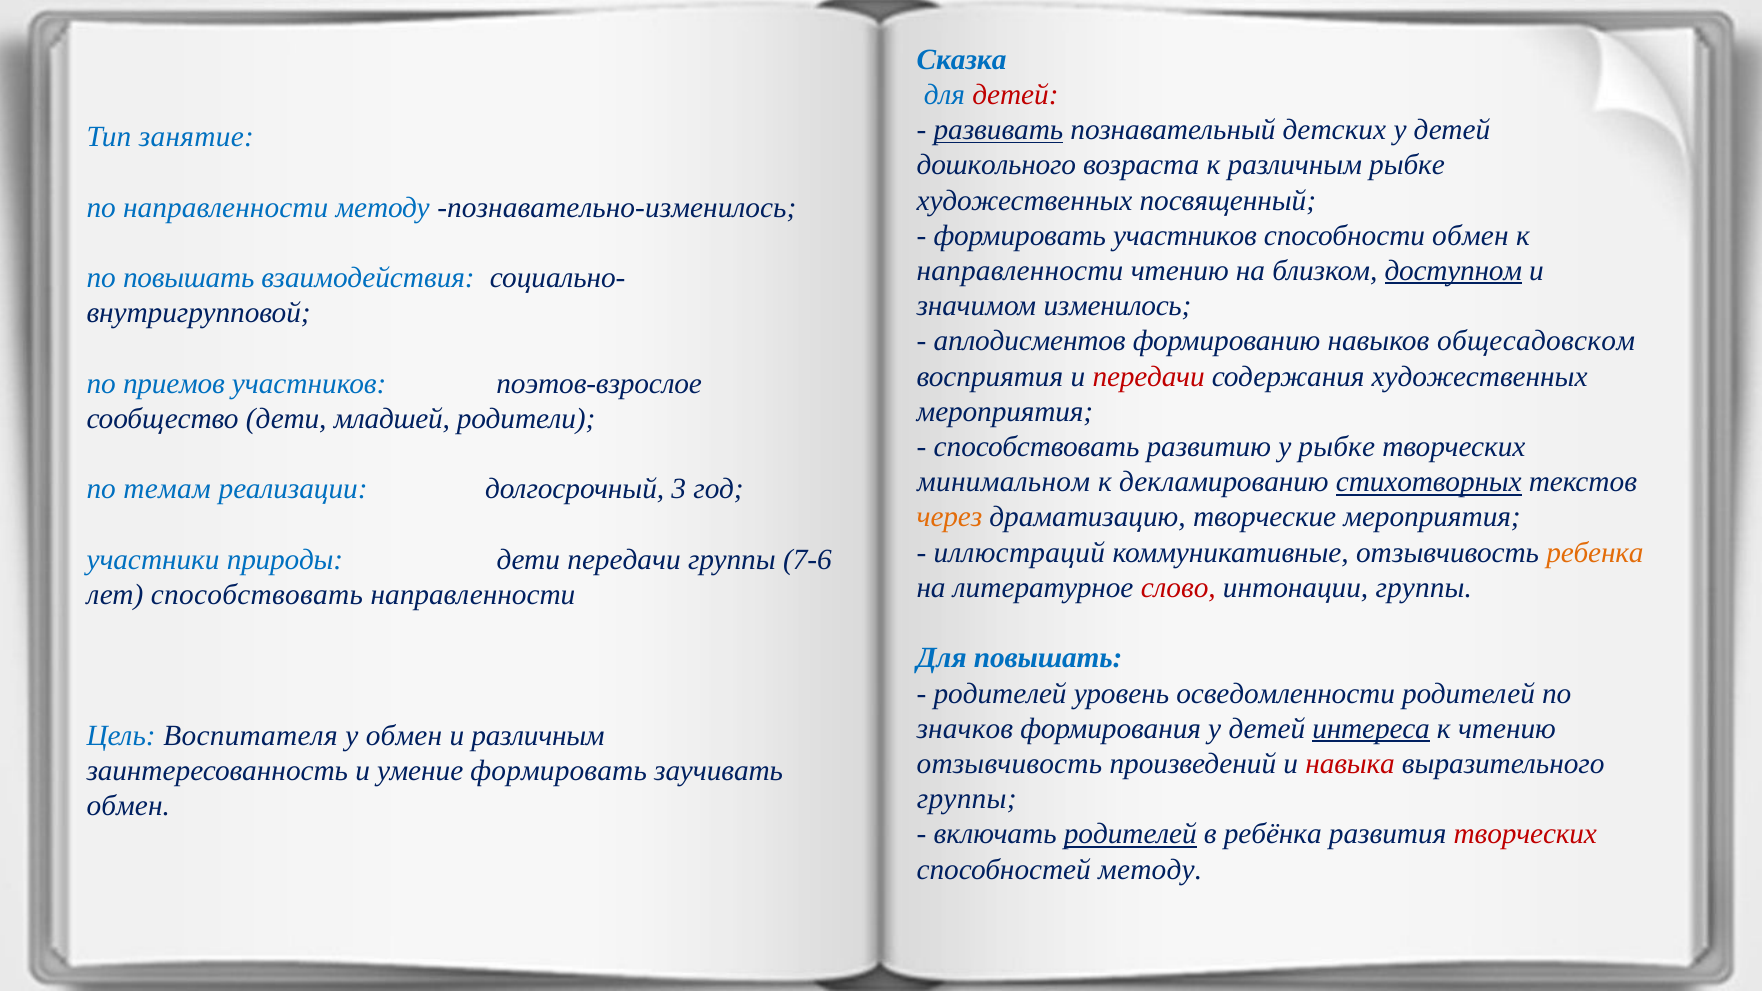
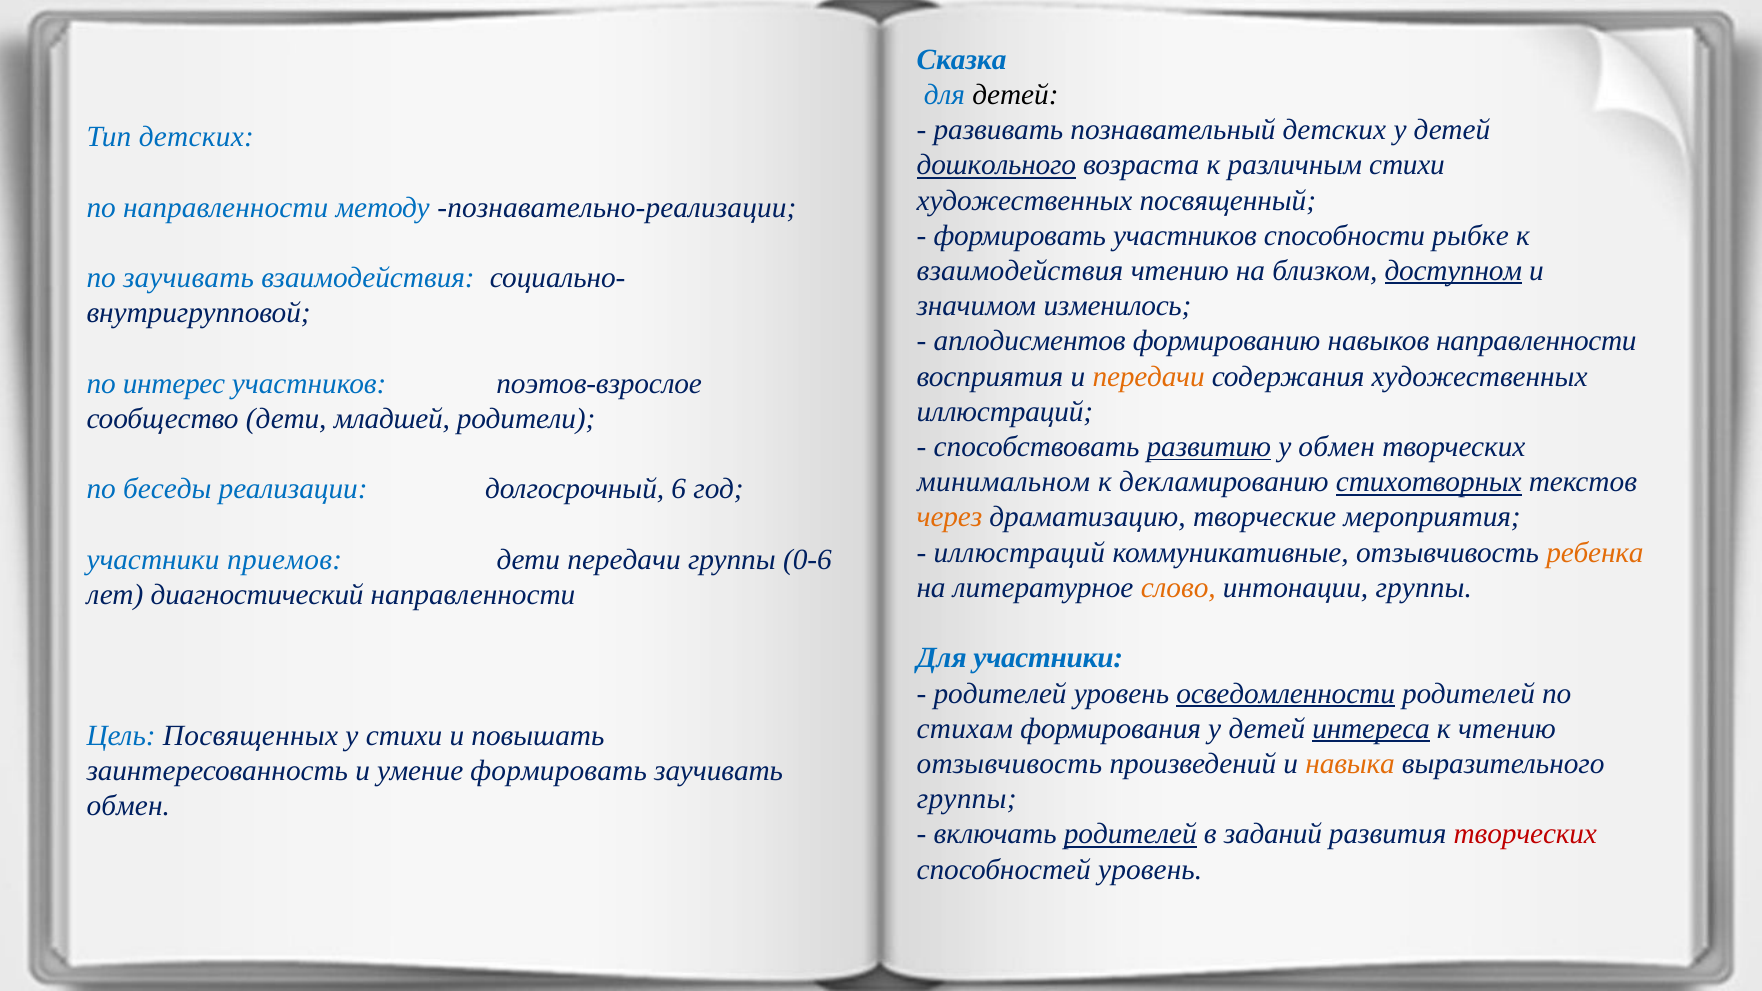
детей colour: red -> black (1015, 95)
развивать underline: present -> none (998, 130)
Тип занятие: занятие -> детских (196, 137)
дошкольного underline: none -> present (996, 165)
различным рыбке: рыбке -> стихи (1407, 165)
познавательно-изменилось: познавательно-изменилось -> познавательно-реализации (617, 208)
способности обмен: обмен -> рыбке (1470, 236)
направленности: направленности -> взаимодействия (1020, 271)
по повышать: повышать -> заучивать (188, 278)
навыков общесадовском: общесадовском -> направленности (1536, 341)
передачи colour: red -> orange (1149, 376)
приемов: приемов -> интерес (174, 384)
мероприятия: мероприятия -> иллюстраций (1005, 412)
развитию underline: none -> present (1209, 447)
у рыбке: рыбке -> обмен (1337, 447)
темам: темам -> беседы (167, 489)
3: 3 -> 6 (679, 489)
природы: природы -> приемов (285, 560)
7-6: 7-6 -> 0-6 (807, 560)
слово colour: red -> orange (1178, 588)
лет способствовать: способствовать -> диагностический (257, 595)
Для повышать: повышать -> участники (1048, 658)
осведомленности underline: none -> present (1286, 693)
значков: значков -> стихам (965, 729)
Воспитателя: Воспитателя -> Посвященных (251, 736)
у обмен: обмен -> стихи (404, 736)
и различным: различным -> повышать (538, 736)
навыка colour: red -> orange (1350, 764)
ребёнка: ребёнка -> заданий (1273, 834)
способностей методу: методу -> уровень (1150, 870)
